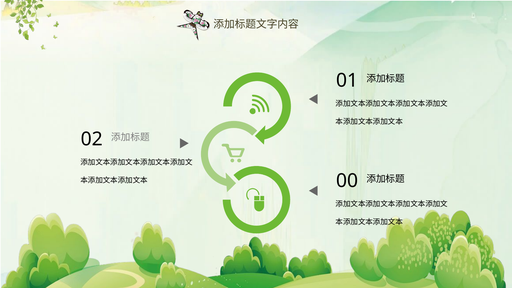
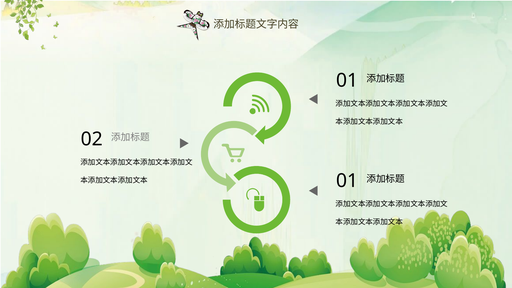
00: 00 -> 01 (347, 181)
